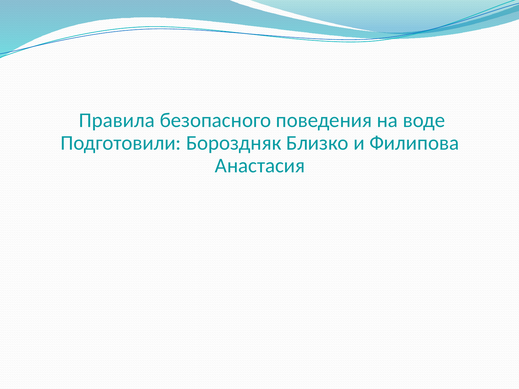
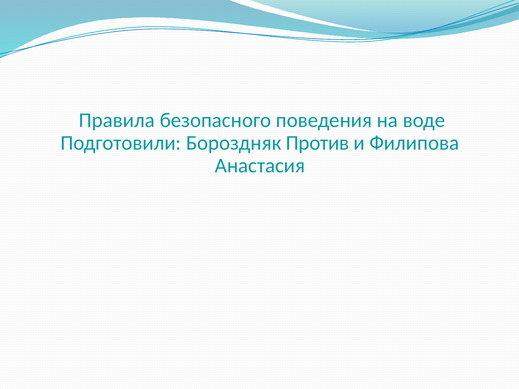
Близко: Близко -> Против (318, 143)
